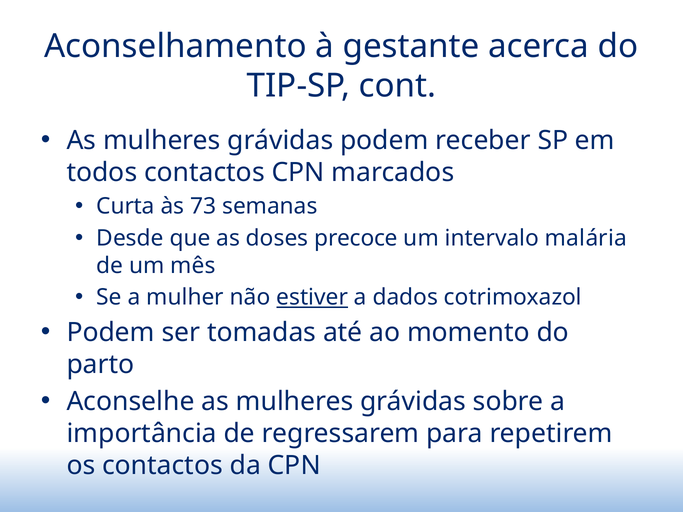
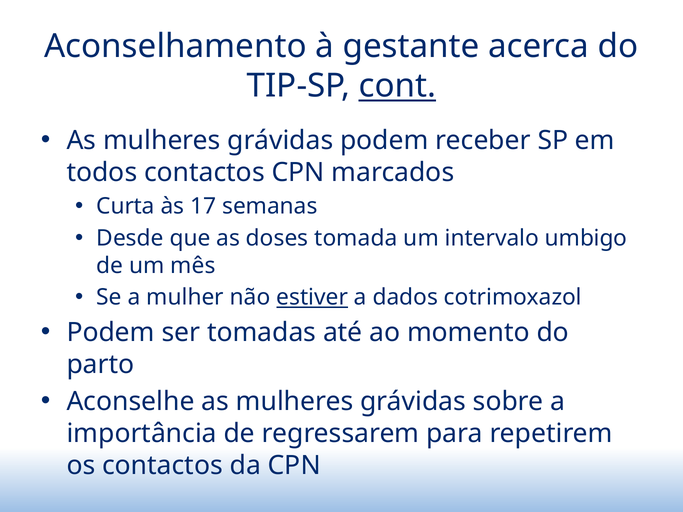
cont underline: none -> present (397, 86)
73: 73 -> 17 (203, 207)
precoce: precoce -> tomada (356, 238)
malária: malária -> umbigo (586, 238)
